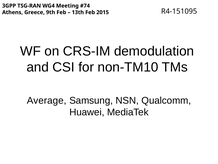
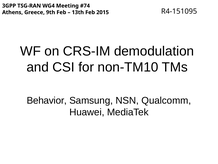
Average: Average -> Behavior (47, 100)
